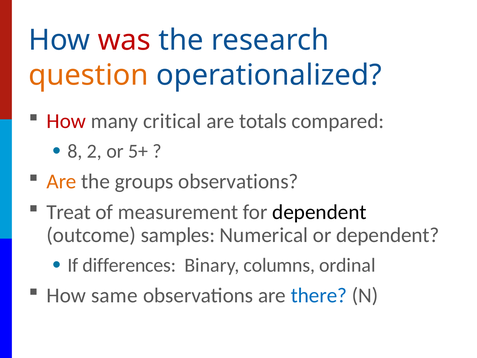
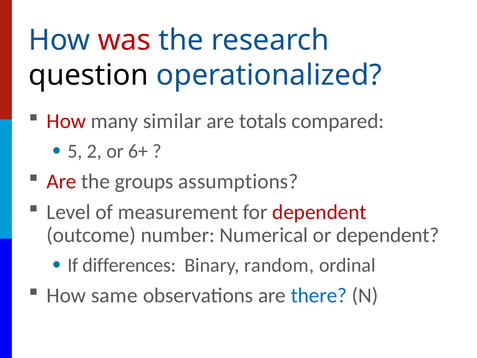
question colour: orange -> black (89, 75)
critical: critical -> similar (172, 121)
8: 8 -> 5 (75, 151)
5+: 5+ -> 6+ (138, 151)
Are colour: orange -> red (62, 181)
groups observations: observations -> assumptions (238, 181)
Treat: Treat -> Level (69, 212)
dependent colour: black -> red (319, 212)
samples: samples -> number (178, 235)
columns: columns -> random (279, 265)
